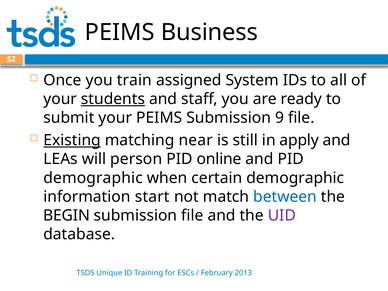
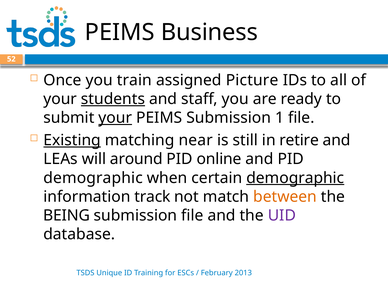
System: System -> Picture (252, 80)
your underline: none -> present (115, 118)
9: 9 -> 1 (279, 118)
apply: apply -> retire (299, 140)
person: person -> around (136, 159)
demographic underline: none -> present (295, 178)
start: start -> track (152, 197)
between colour: blue -> orange (285, 197)
BEGIN: BEGIN -> BEING (67, 215)
